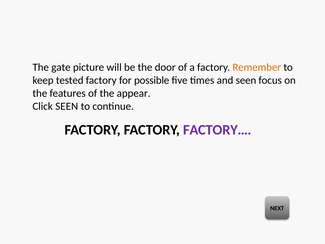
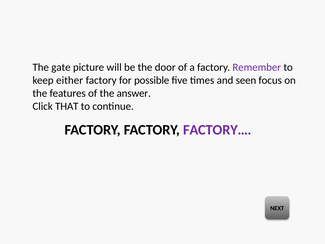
Remember colour: orange -> purple (257, 67)
tested: tested -> either (70, 80)
appear: appear -> answer (134, 93)
Click SEEN: SEEN -> THAT (67, 106)
